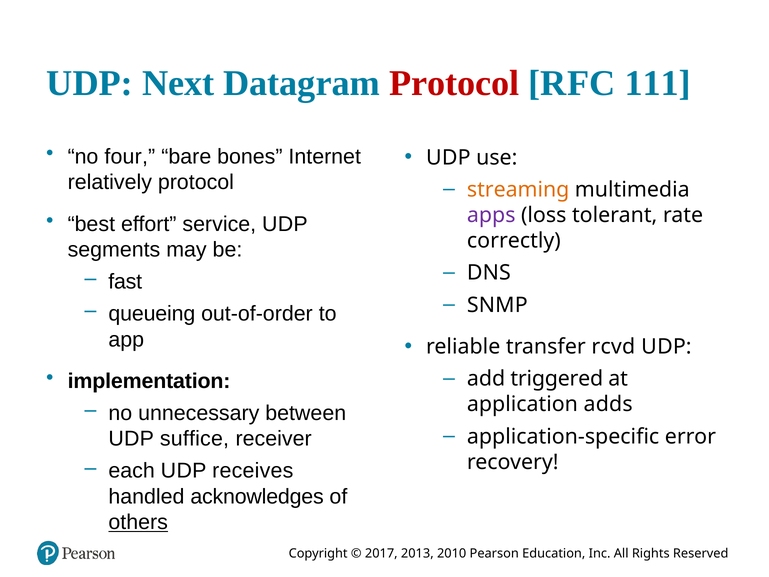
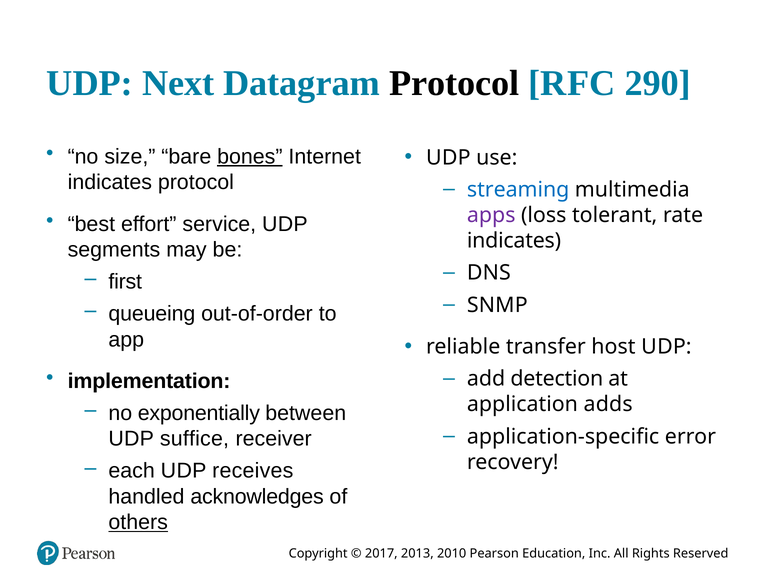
Protocol colour: red -> black (454, 83)
111: 111 -> 290 (658, 83)
four: four -> size (130, 157)
bones underline: none -> present (250, 157)
relatively: relatively -> indicates (110, 182)
streaming colour: orange -> blue (518, 189)
correctly: correctly -> indicates (514, 241)
fast: fast -> first (125, 282)
rcvd: rcvd -> host (613, 347)
triggered: triggered -> detection (557, 379)
unnecessary: unnecessary -> exponentially (199, 413)
